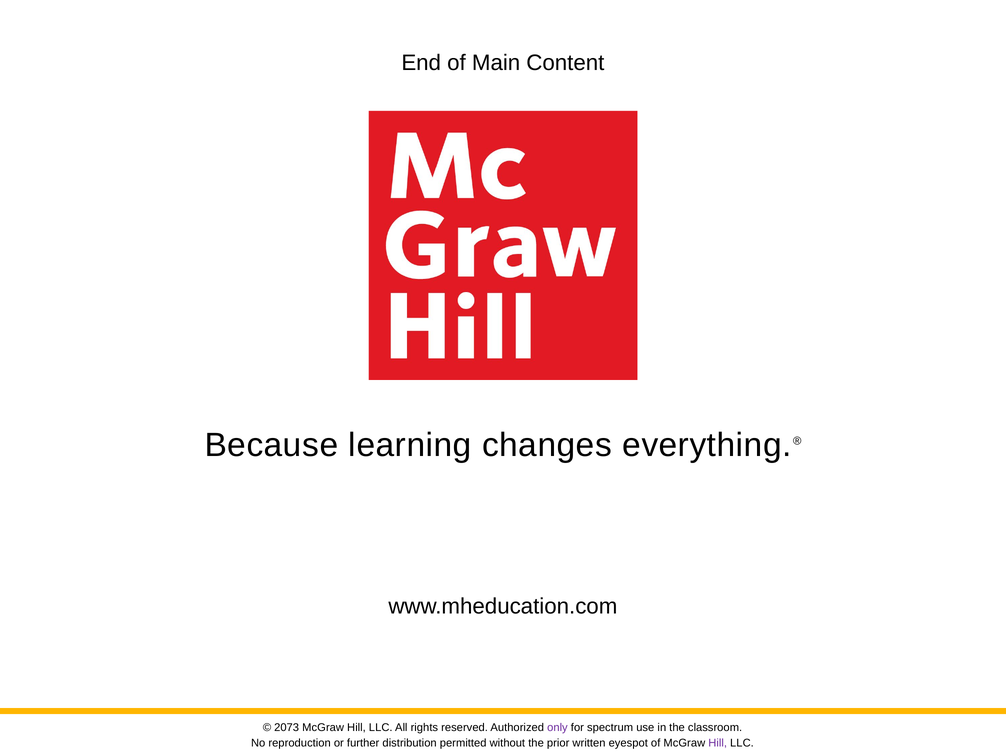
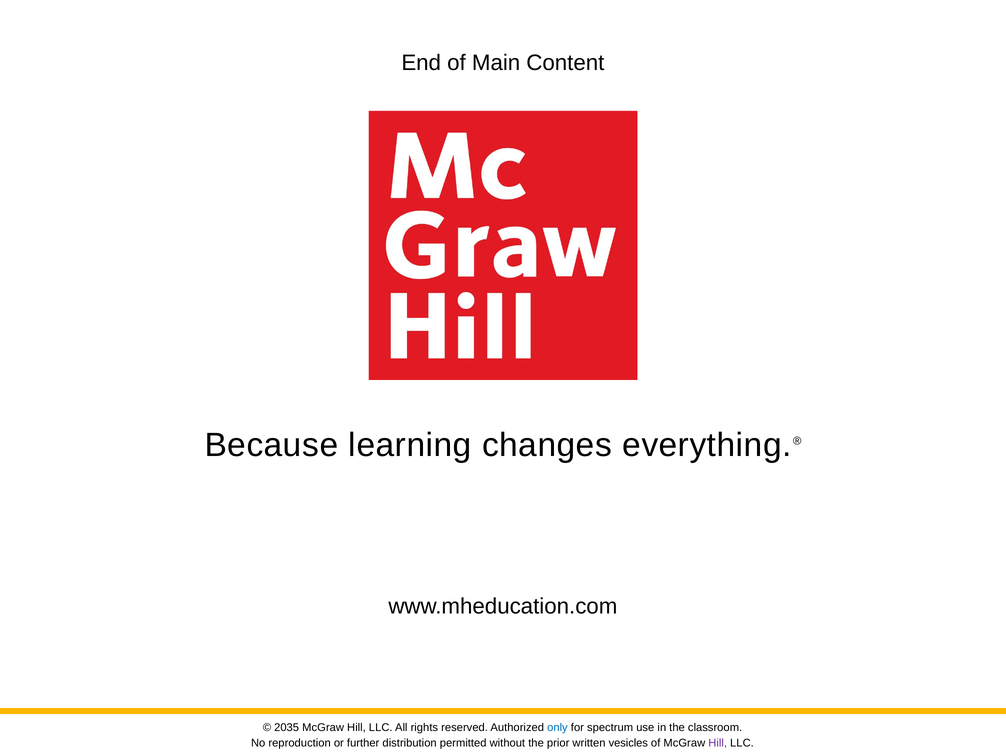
2073: 2073 -> 2035 (287, 727)
only colour: purple -> blue (557, 727)
eyespot: eyespot -> vesicles (628, 742)
